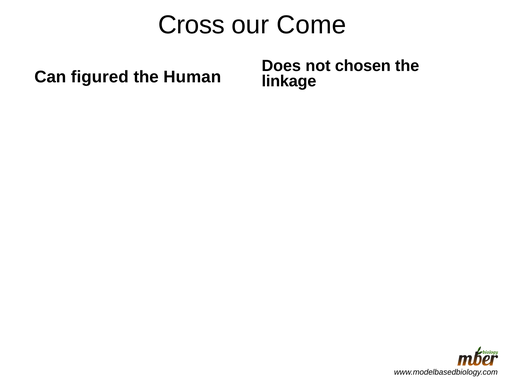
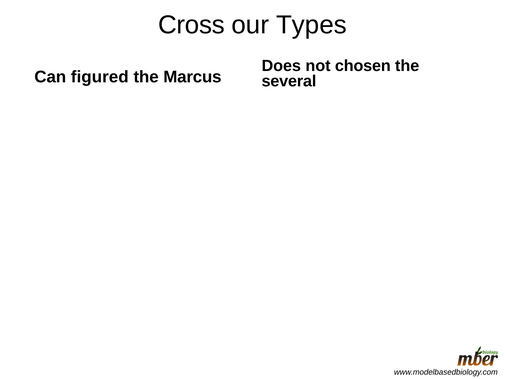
Come: Come -> Types (311, 25)
Human: Human -> Marcus (192, 77)
linkage: linkage -> several (289, 81)
